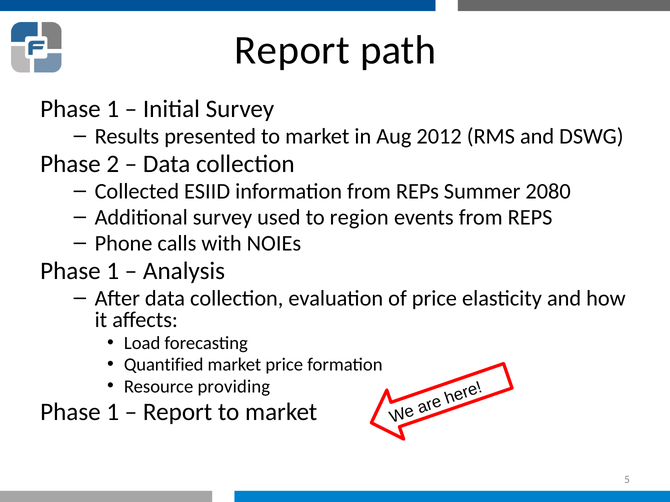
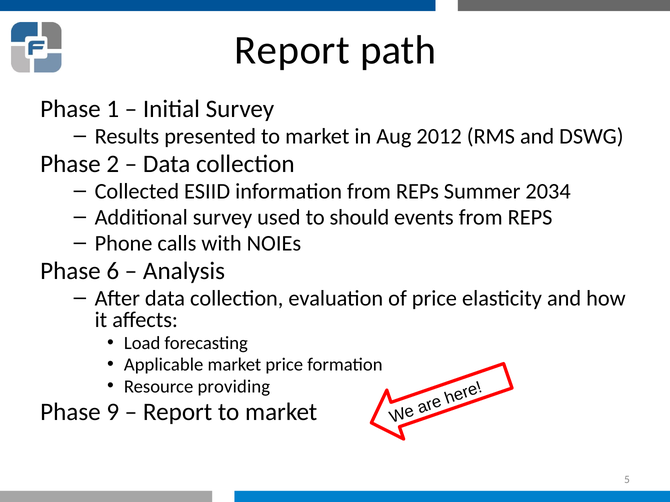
2080: 2080 -> 2034 (548, 192)
region: region -> should (359, 218)
1: 1 -> 6 (113, 271)
Quantified: Quantified -> Applicable (164, 365)
1: 1 -> 9 (113, 413)
